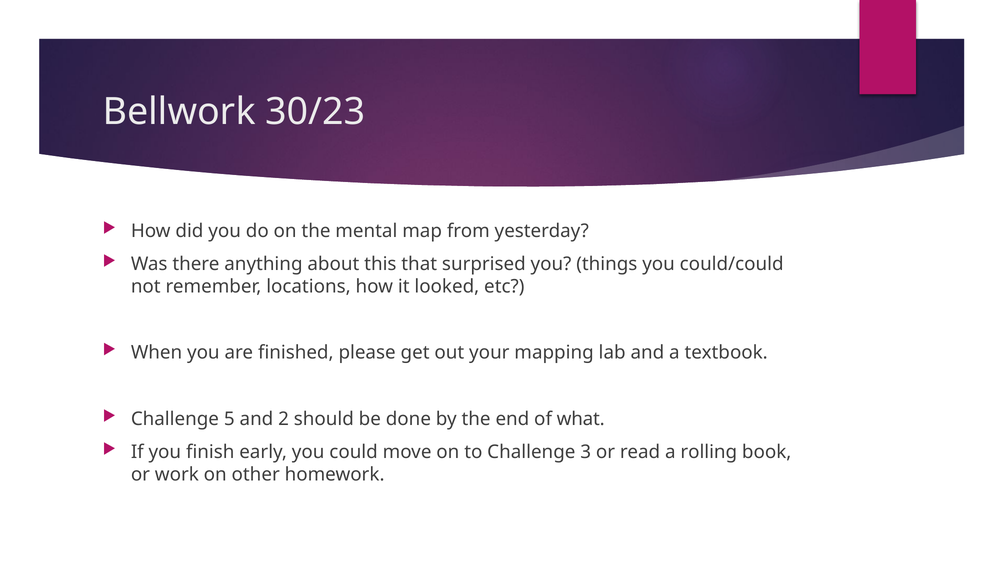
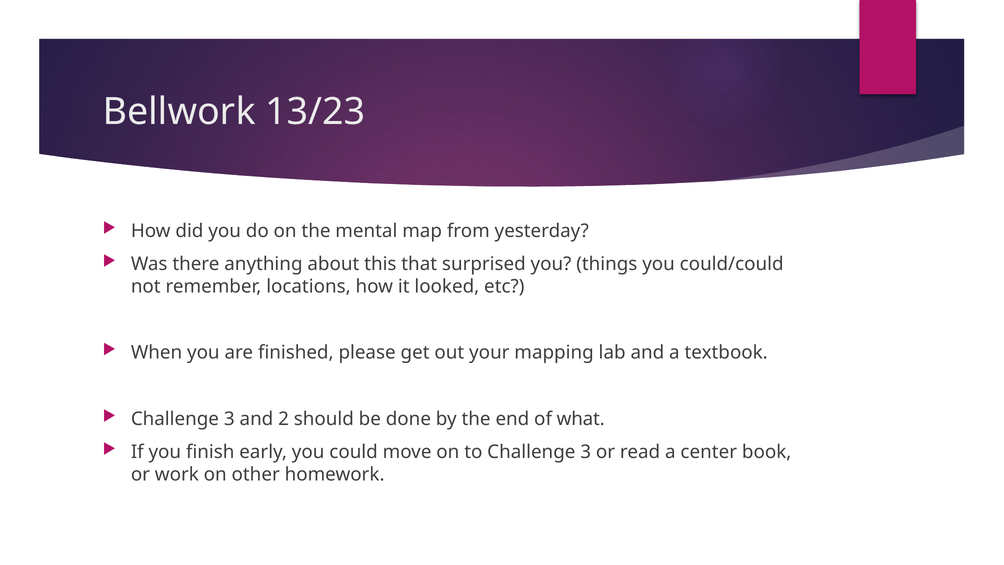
30/23: 30/23 -> 13/23 (315, 112)
5: 5 -> 3 (229, 419)
rolling: rolling -> center (709, 452)
